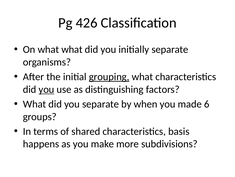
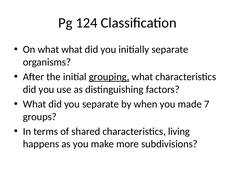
426: 426 -> 124 (87, 23)
you underline: present -> none (46, 89)
6: 6 -> 7 (207, 104)
basis: basis -> living (179, 131)
